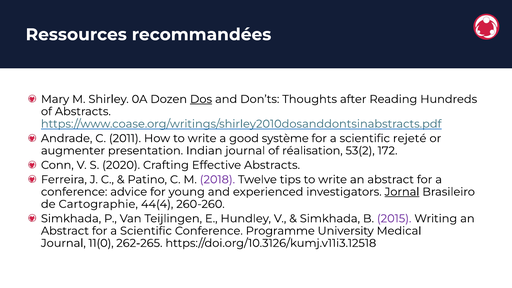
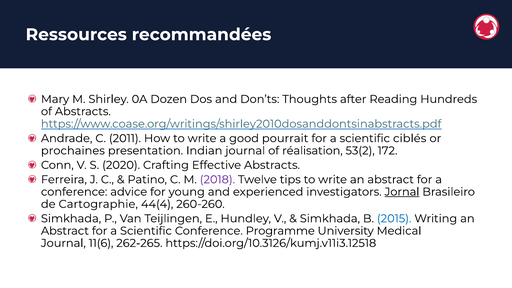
Dos underline: present -> none (201, 99)
système: système -> pourrait (285, 138)
rejeté: rejeté -> ciblés (410, 138)
augmenter: augmenter -> prochaines (73, 151)
2015 colour: purple -> blue (394, 219)
11(0: 11(0 -> 11(6 (101, 243)
